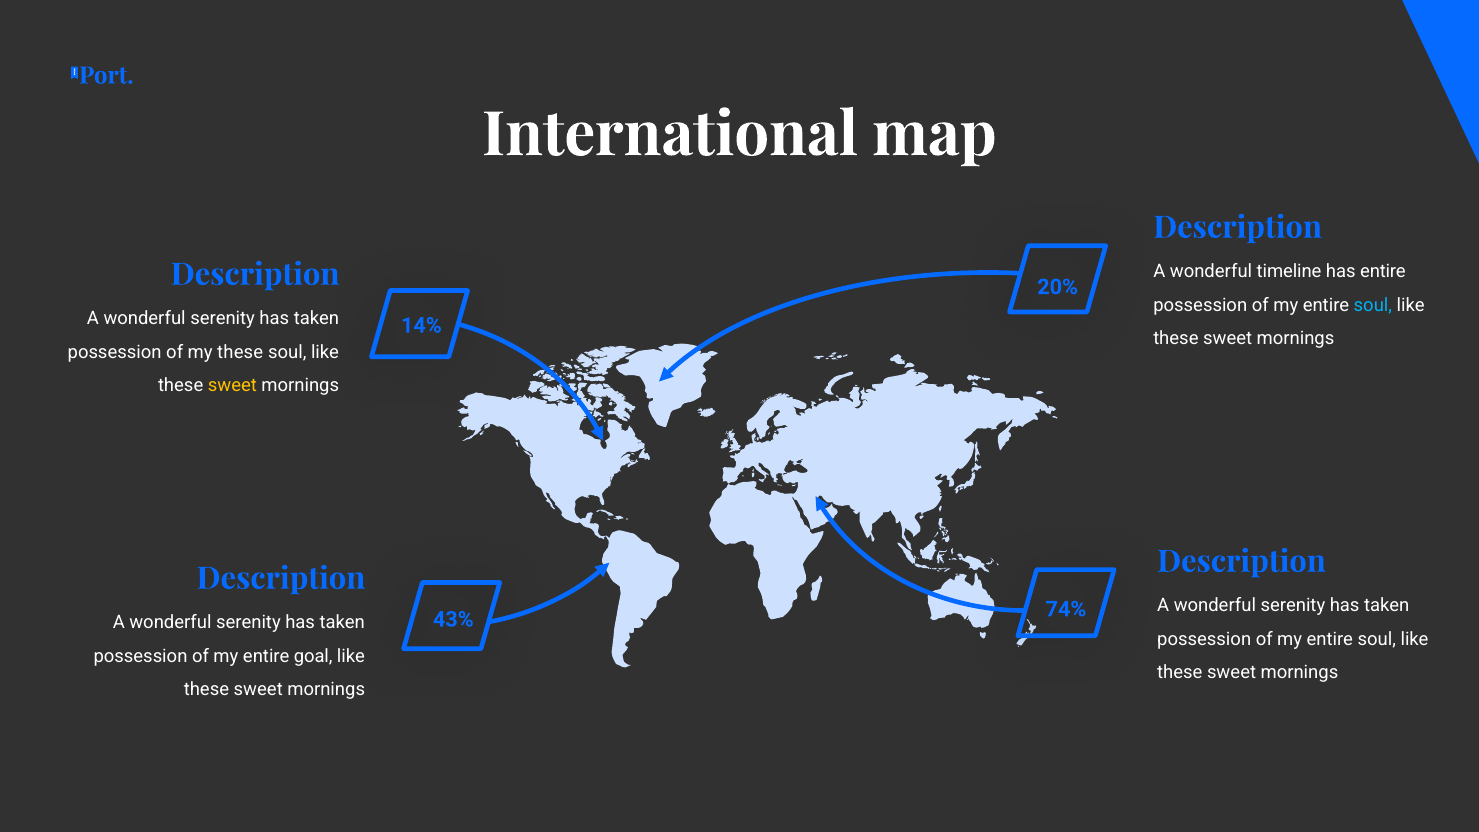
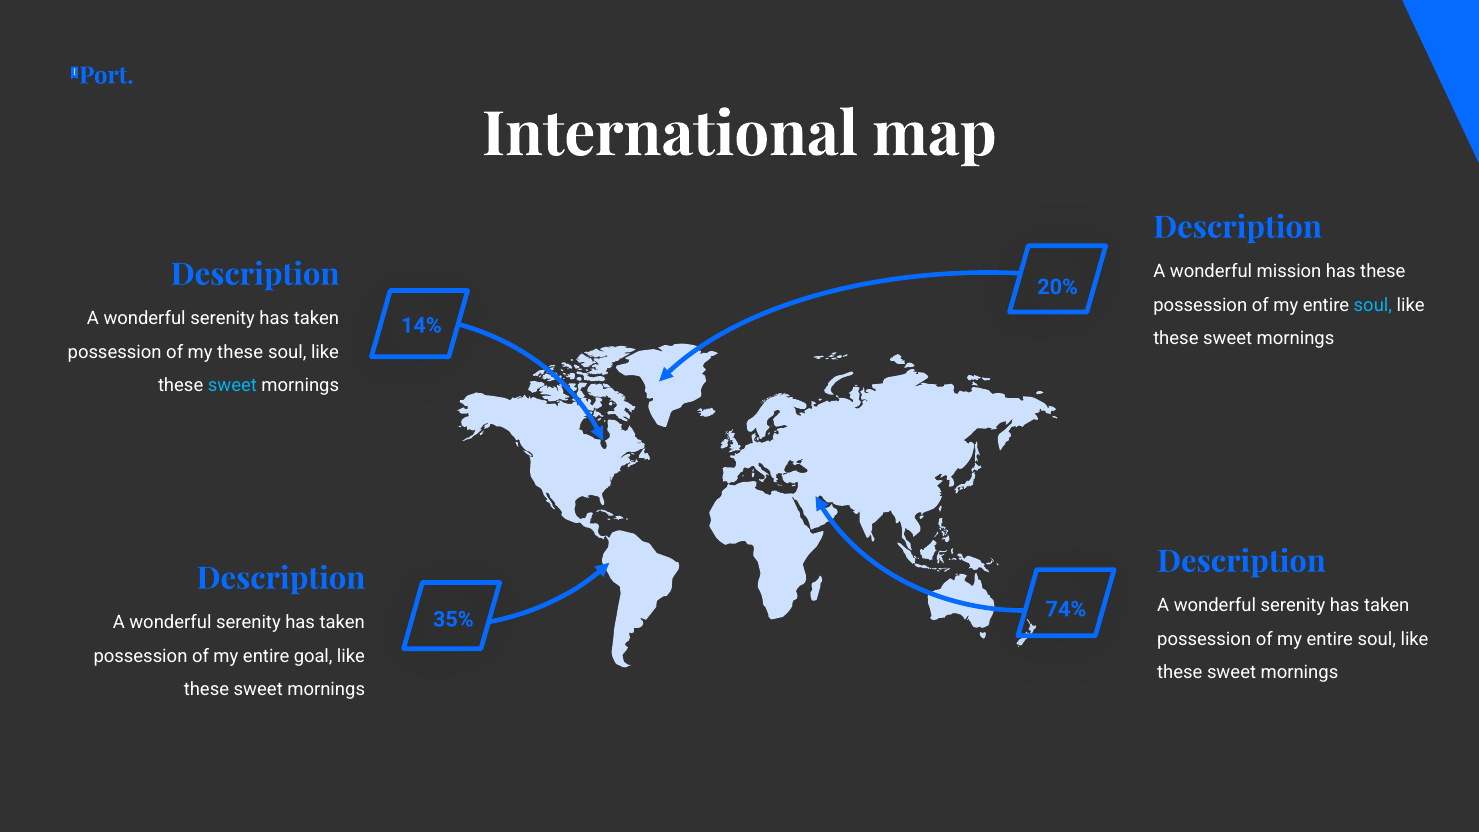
timeline: timeline -> mission (1289, 272)
has entire: entire -> these (1383, 272)
sweet colour: yellow -> light blue (232, 385)
43%: 43% -> 35% (453, 619)
